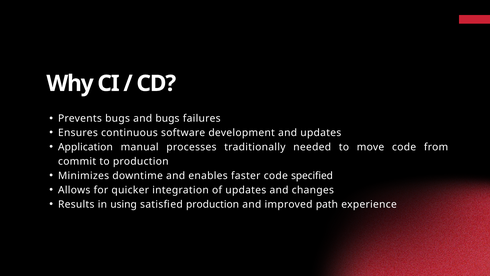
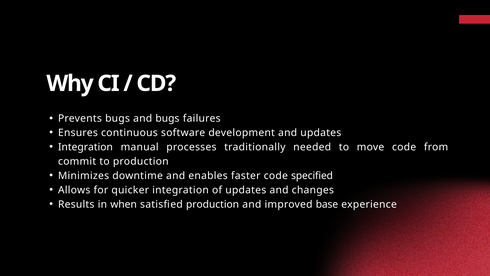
Application: Application -> Integration (85, 147)
using: using -> when (124, 204)
path: path -> base (327, 204)
